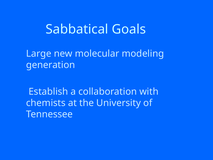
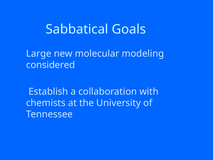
generation: generation -> considered (51, 65)
